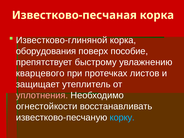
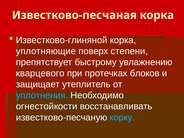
оборудования: оборудования -> уплотняющие (46, 51)
пособие: пособие -> степени (129, 51)
листов: листов -> блоков (145, 73)
уплотнения colour: pink -> light blue (42, 95)
